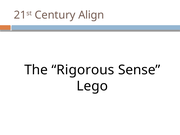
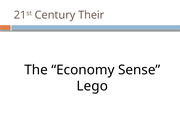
Align: Align -> Their (91, 15)
Rigorous: Rigorous -> Economy (83, 70)
